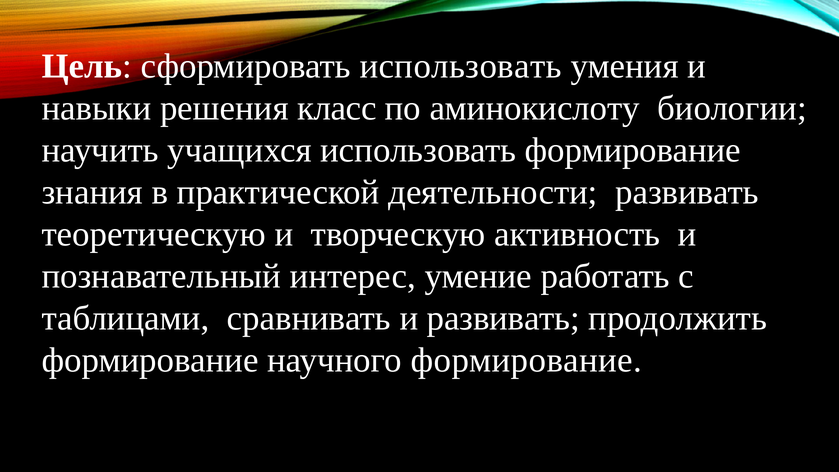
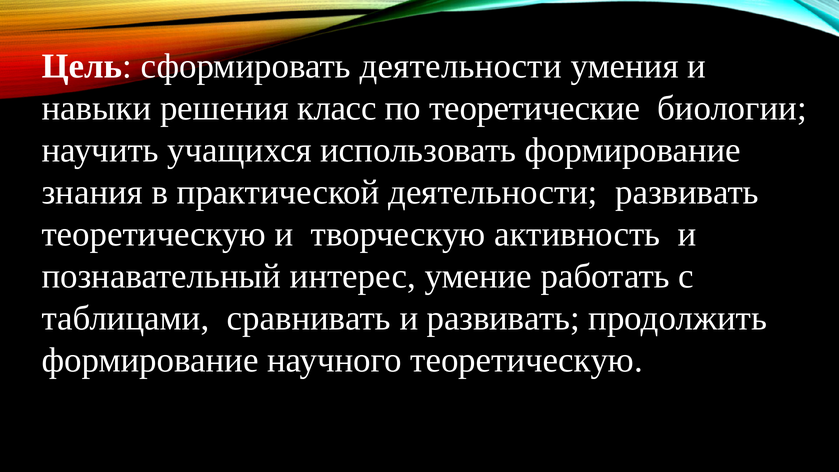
сформировать использовать: использовать -> деятельности (461, 66)
аминокислоту: аминокислоту -> теоретические (535, 108)
научного формирование: формирование -> теоретическую (527, 360)
